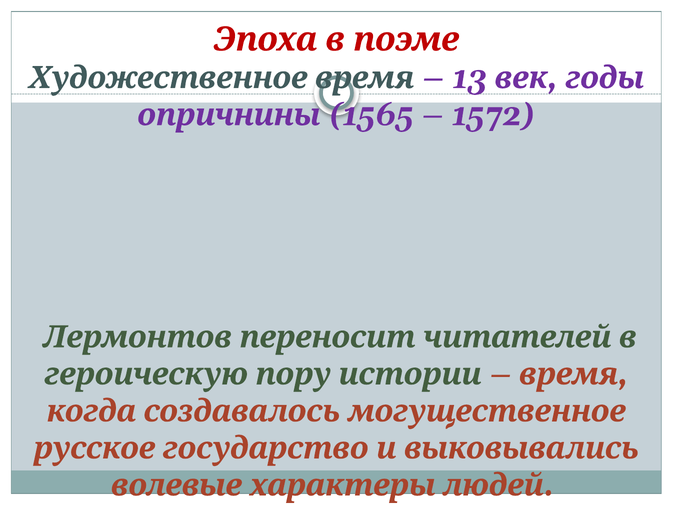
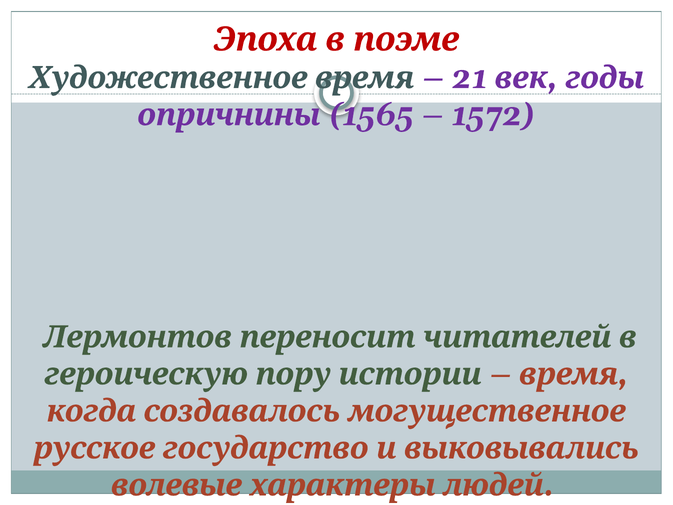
13: 13 -> 21 (469, 78)
